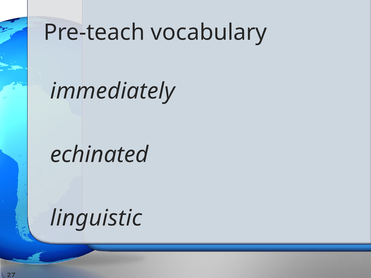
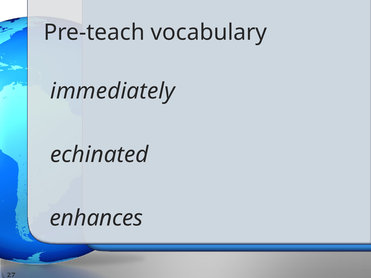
linguistic: linguistic -> enhances (96, 218)
